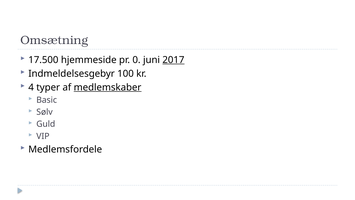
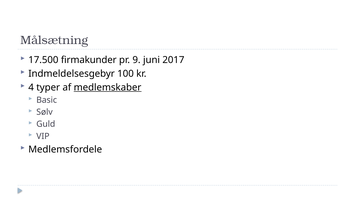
Omsætning: Omsætning -> Målsætning (54, 40)
hjemmeside: hjemmeside -> firmakunder (89, 60)
0: 0 -> 9 (137, 60)
2017 underline: present -> none (173, 60)
